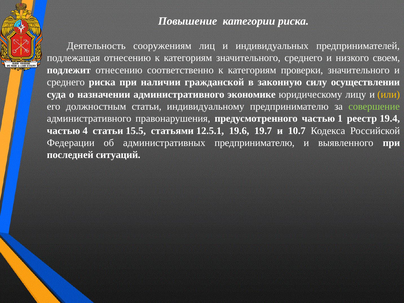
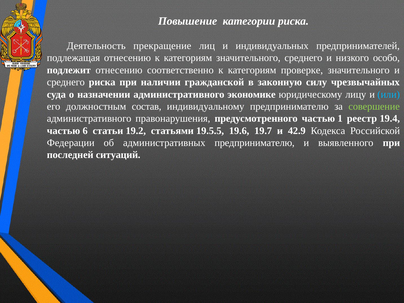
сооружениям: сооружениям -> прекращение (162, 46)
своем: своем -> особо (386, 58)
проверки: проверки -> проверке (302, 70)
осуществлении: осуществлении -> чрезвычайных (365, 82)
или colour: yellow -> light blue (389, 94)
должностным статьи: статьи -> состав (147, 106)
4: 4 -> 6 (85, 131)
15.5: 15.5 -> 19.2 (136, 131)
12.5.1: 12.5.1 -> 19.5.5 (210, 131)
10.7: 10.7 -> 42.9 (297, 131)
